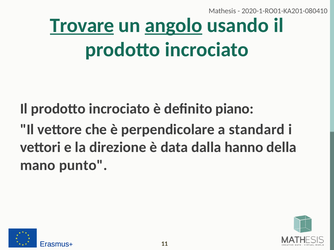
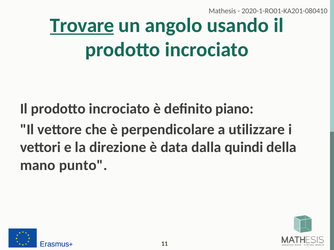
angolo underline: present -> none (174, 25)
standard: standard -> utilizzare (257, 130)
hanno: hanno -> quindi (244, 148)
